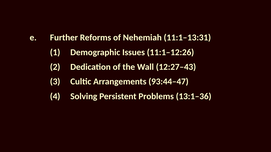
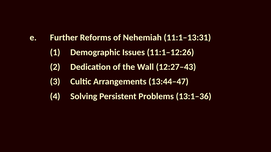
93:44–47: 93:44–47 -> 13:44–47 (169, 82)
